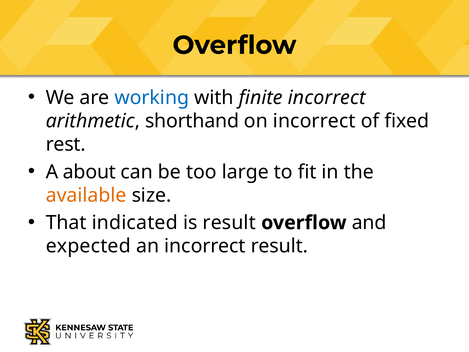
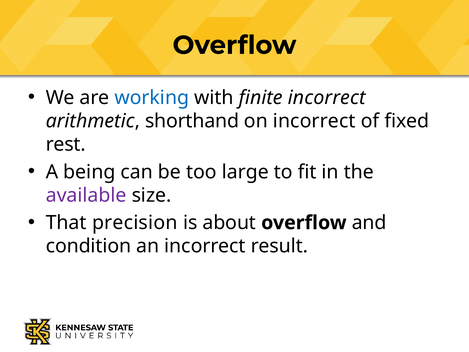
about: about -> being (89, 172)
available colour: orange -> purple (86, 195)
indicated: indicated -> precision (135, 223)
is result: result -> about (229, 223)
expected: expected -> condition (88, 246)
